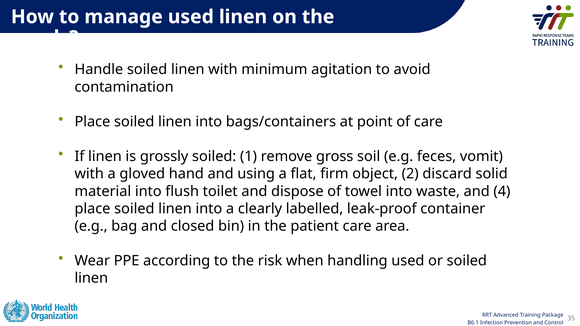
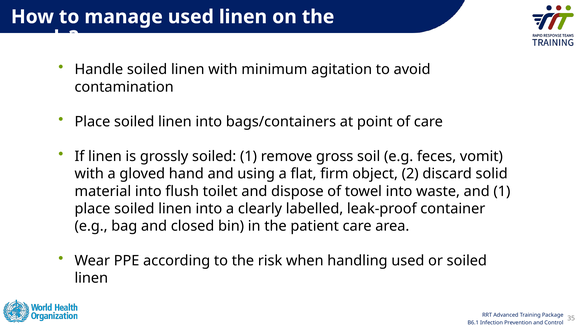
and 4: 4 -> 1 (502, 191)
